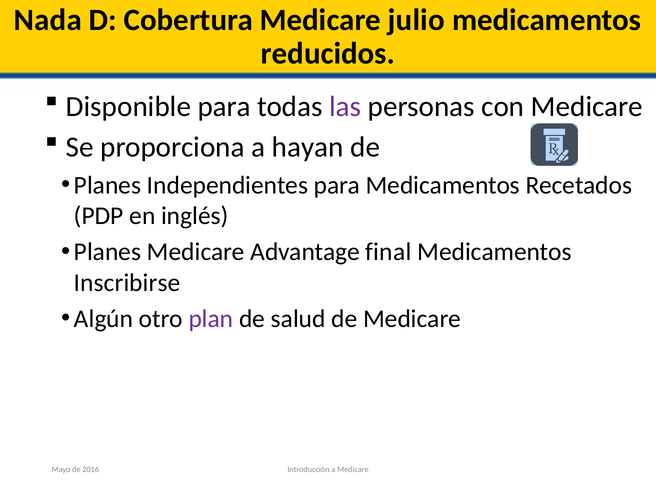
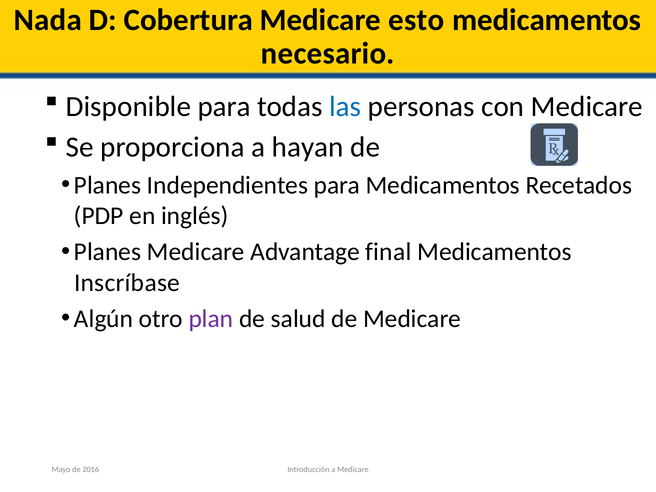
julio: julio -> esto (416, 20)
reducidos: reducidos -> necesario (328, 53)
las colour: purple -> blue (345, 107)
Inscribirse: Inscribirse -> Inscríbase (127, 283)
